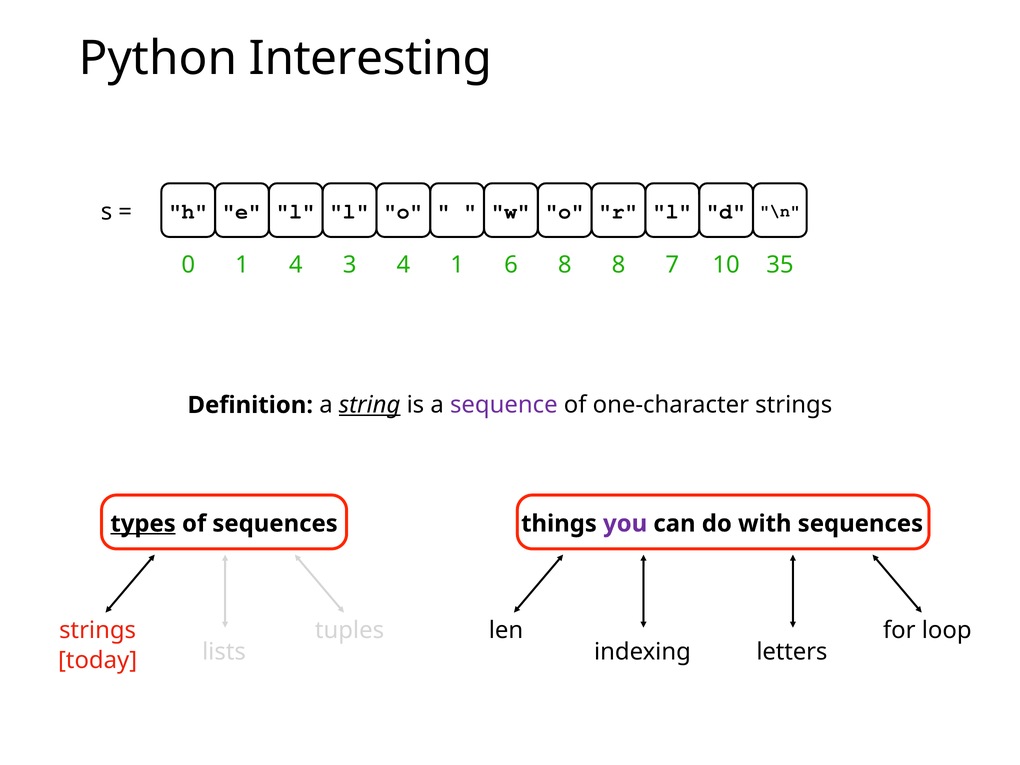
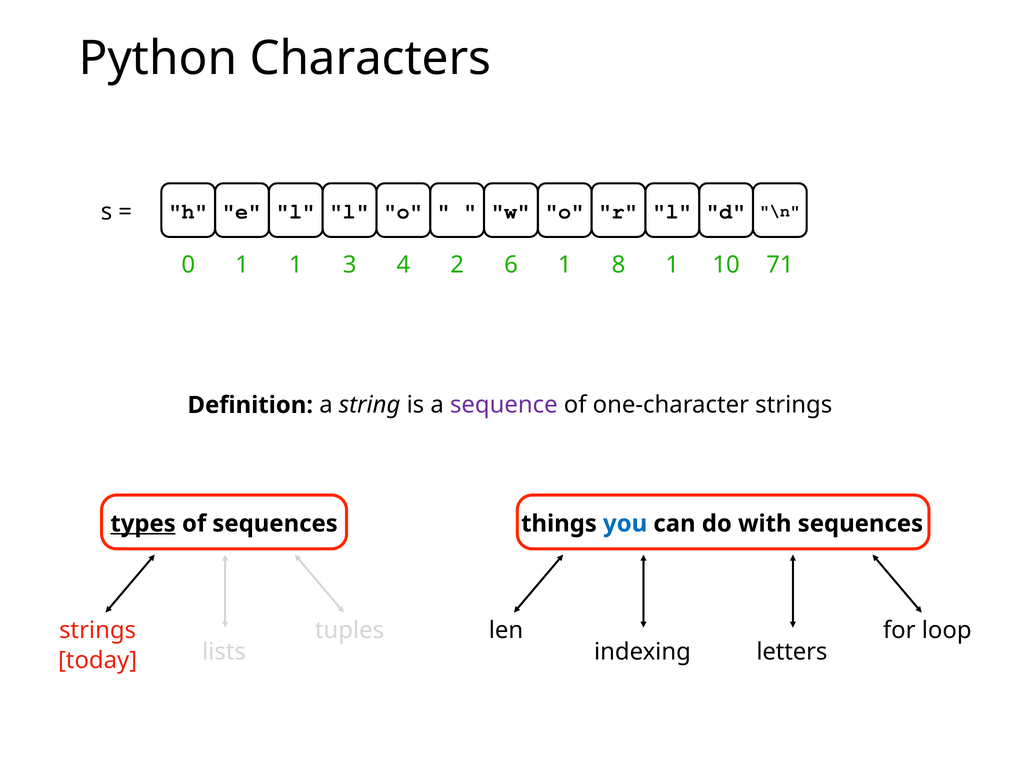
Interesting: Interesting -> Characters (370, 59)
1 4: 4 -> 1 (296, 265)
4 1: 1 -> 2 (457, 265)
6 8: 8 -> 1 (565, 265)
8 7: 7 -> 1 (672, 265)
35: 35 -> 71 (780, 265)
string underline: present -> none (370, 405)
you colour: purple -> blue (625, 524)
